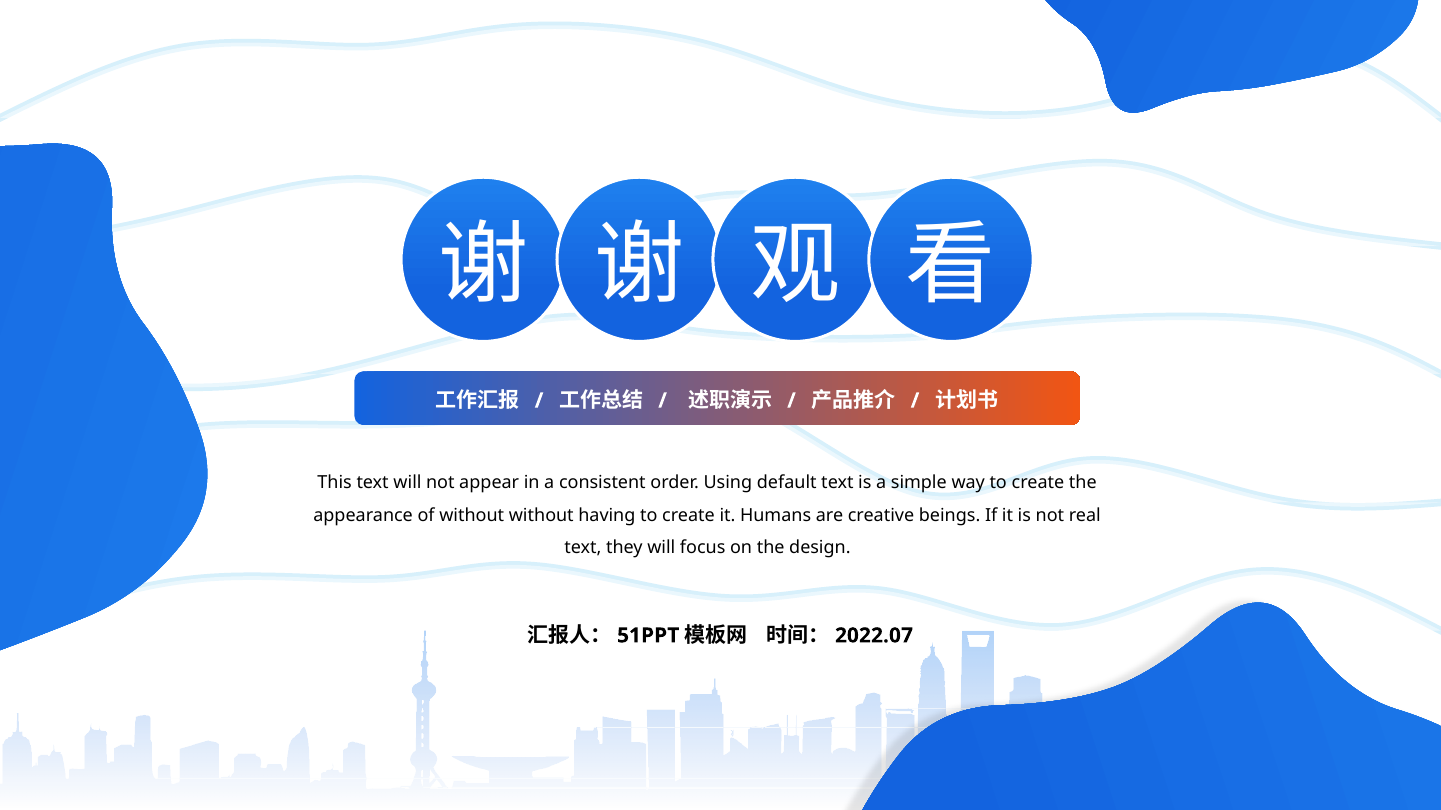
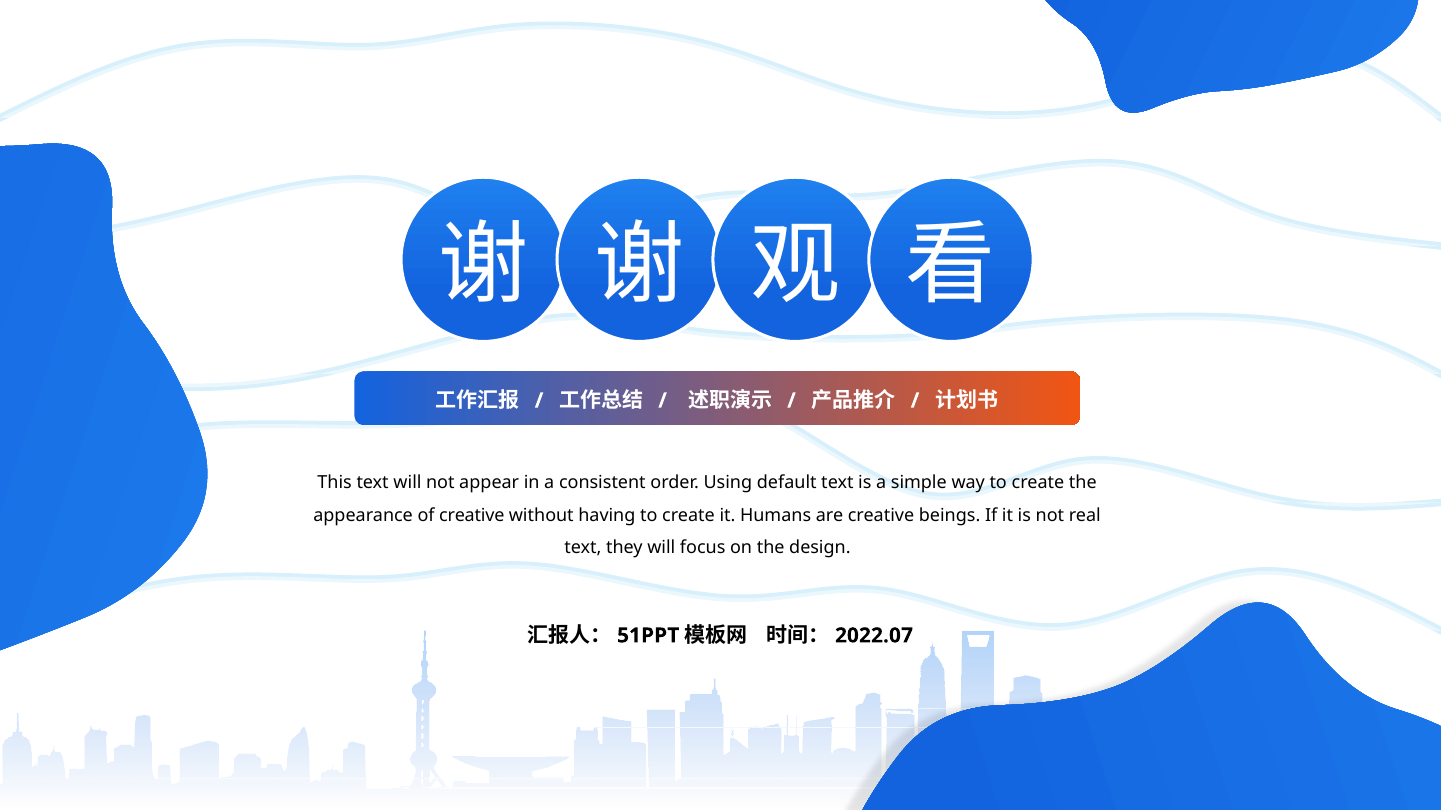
of without: without -> creative (472, 516)
